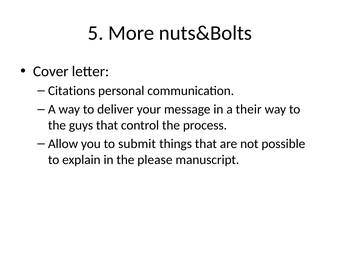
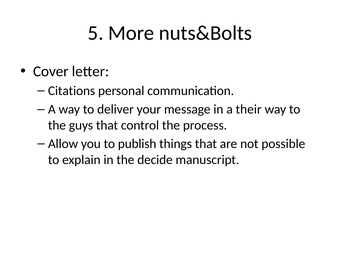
submit: submit -> publish (137, 144)
please: please -> decide (155, 160)
